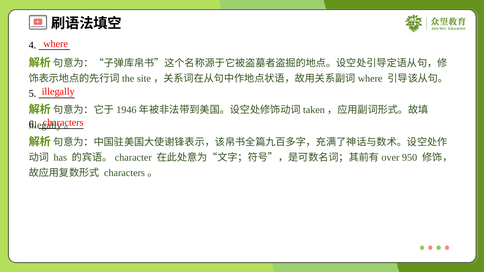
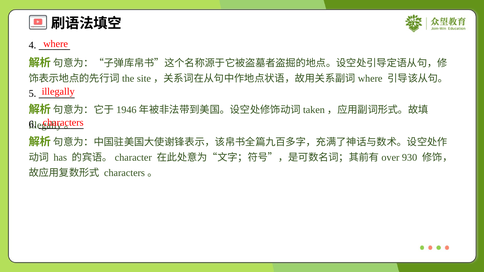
950: 950 -> 930 (410, 158)
